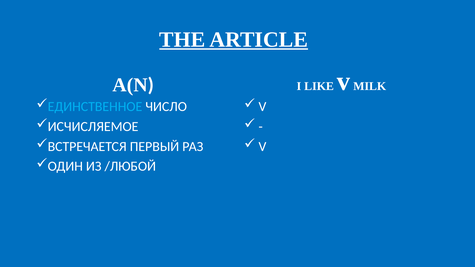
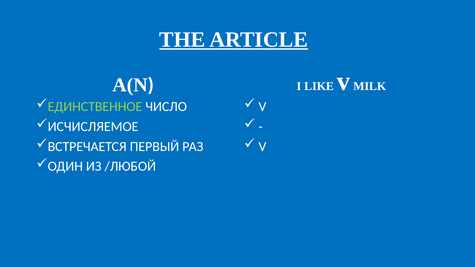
ЕДИНСТВЕННОЕ colour: light blue -> light green (95, 107)
